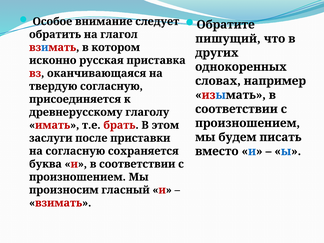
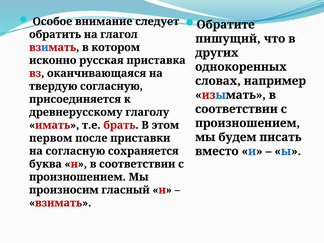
заслуги: заслуги -> первом (51, 138)
